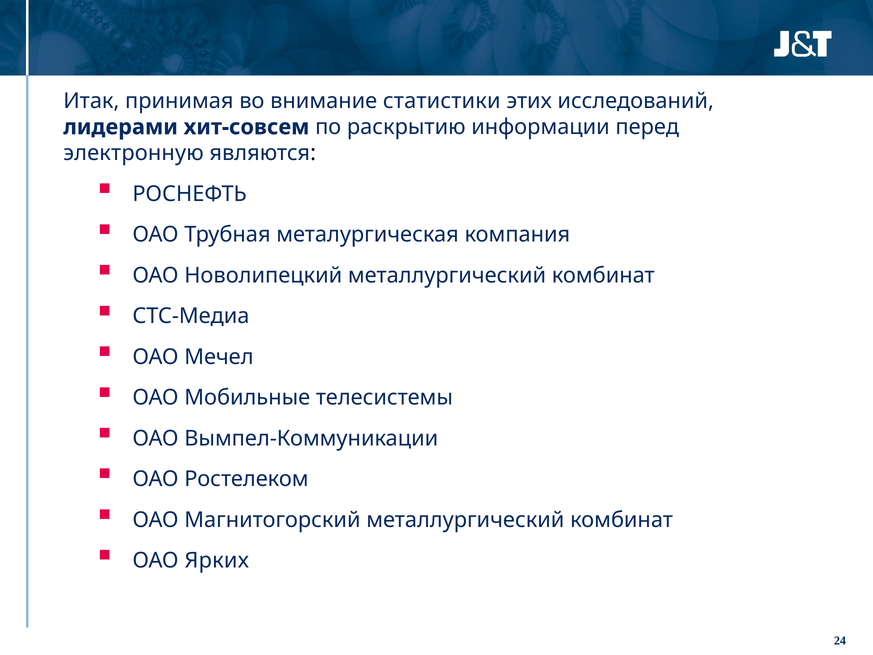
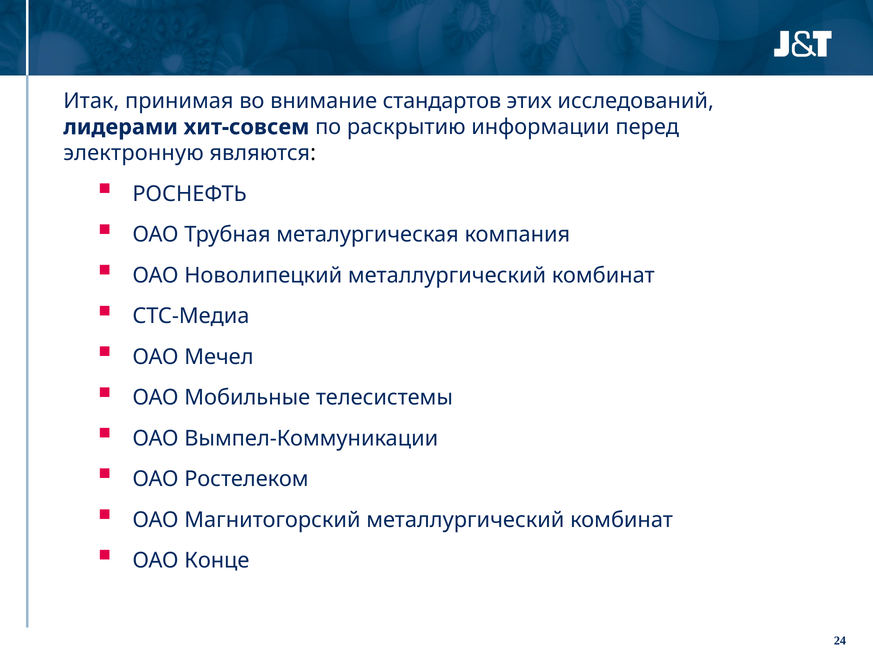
статистики: статистики -> стандартов (442, 101)
Ярких: Ярких -> Конце (217, 560)
